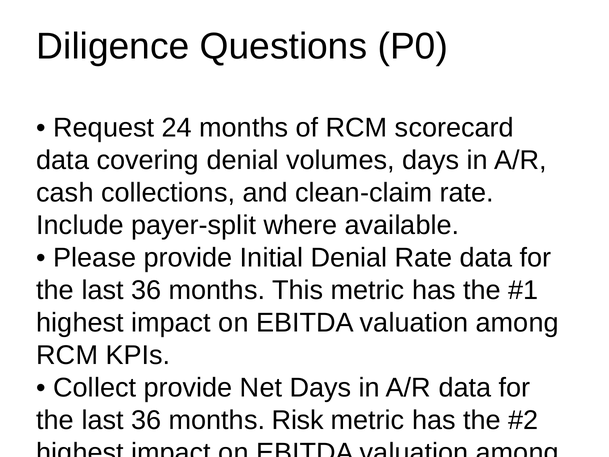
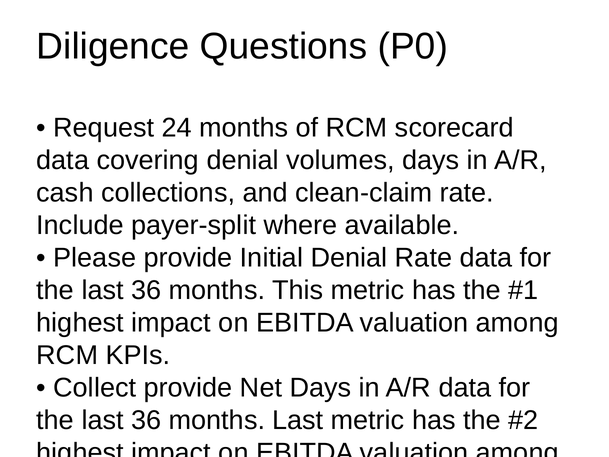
months Risk: Risk -> Last (298, 420)
